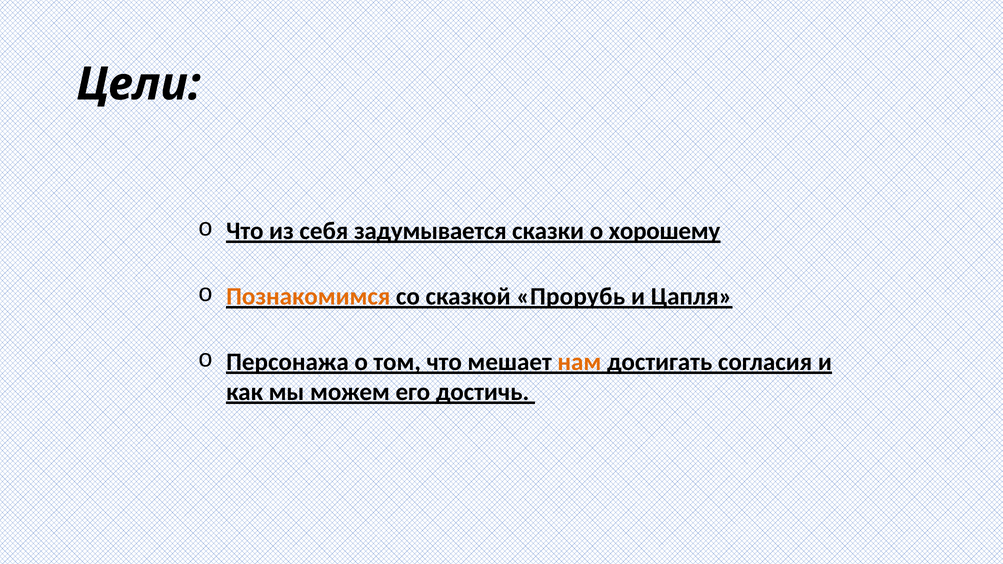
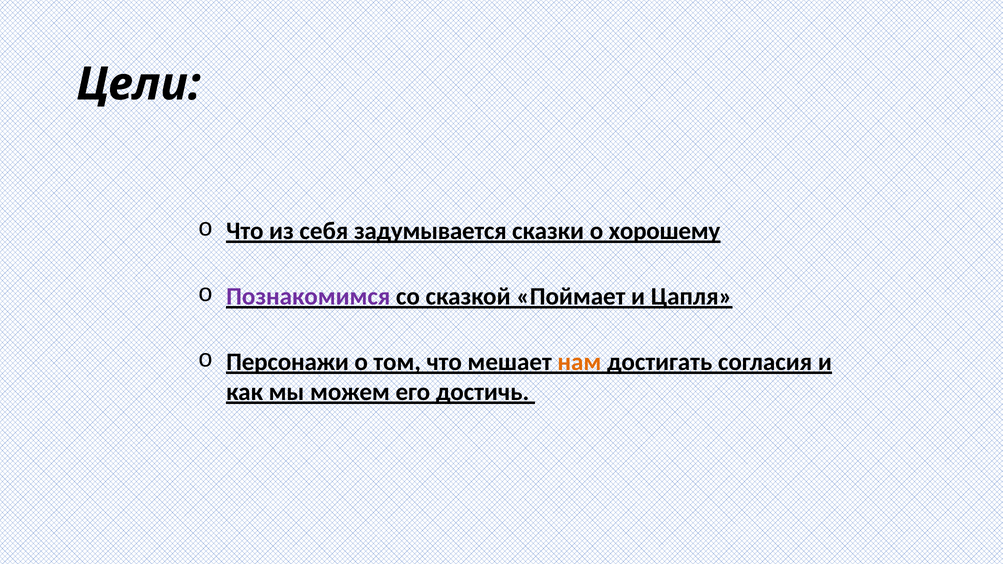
Познакомимся colour: orange -> purple (308, 297)
Прорубь: Прорубь -> Поймает (571, 297)
Персонажа: Персонажа -> Персонажи (288, 362)
